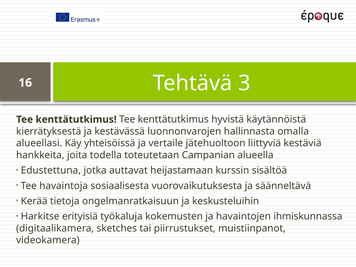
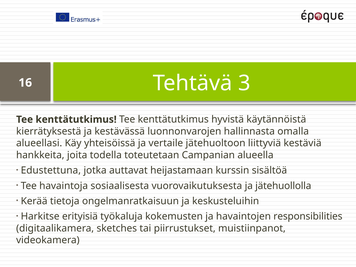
säänneltävä: säänneltävä -> jätehuollolla (283, 186)
ihmiskunnassa: ihmiskunnassa -> responsibilities (308, 216)
